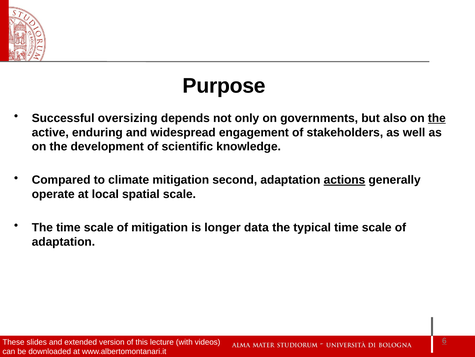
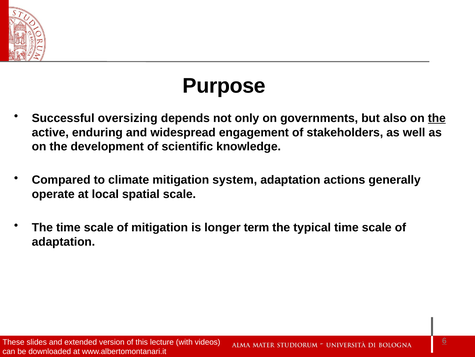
second: second -> system (235, 180)
actions underline: present -> none (344, 180)
data: data -> term (257, 227)
